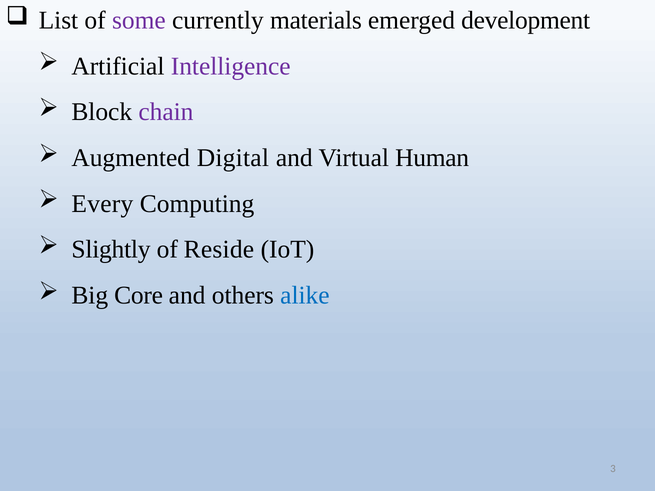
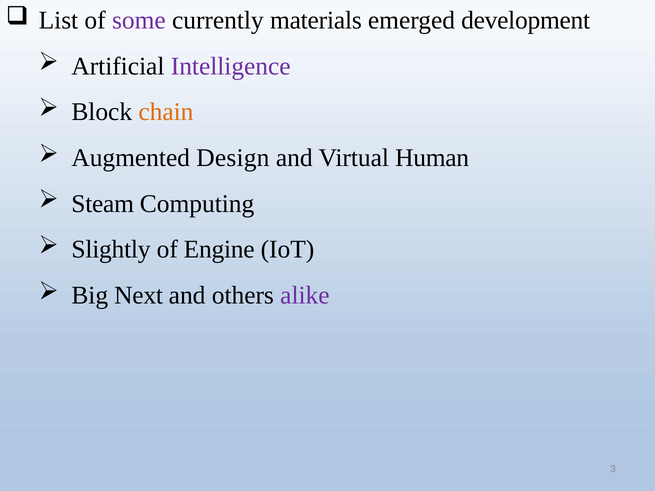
chain colour: purple -> orange (166, 112)
Digital: Digital -> Design (233, 158)
Every: Every -> Steam (103, 204)
Reside: Reside -> Engine (219, 250)
Core: Core -> Next (139, 296)
alike colour: blue -> purple (305, 296)
